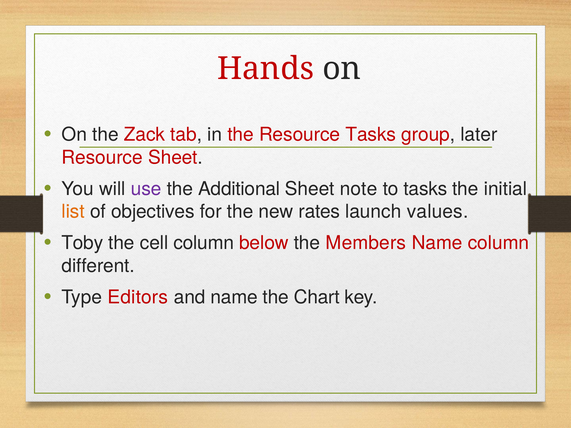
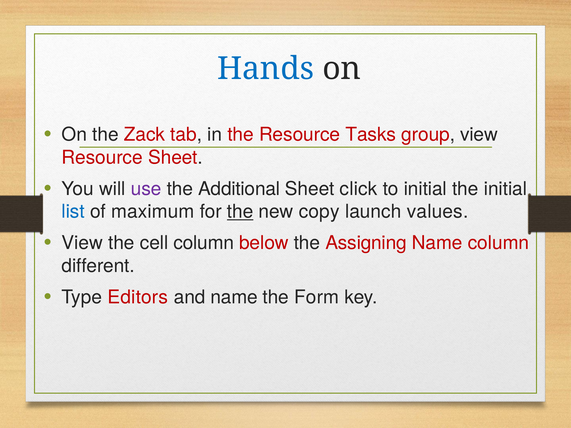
Hands colour: red -> blue (266, 69)
group later: later -> view (479, 135)
note: note -> click (359, 189)
to tasks: tasks -> initial (425, 189)
list colour: orange -> blue (73, 212)
objectives: objectives -> maximum (153, 212)
the underline: none -> present (240, 212)
rates: rates -> copy (319, 212)
Toby: Toby -> View (82, 243)
Members: Members -> Assigning (366, 243)
Chart: Chart -> Form (317, 297)
